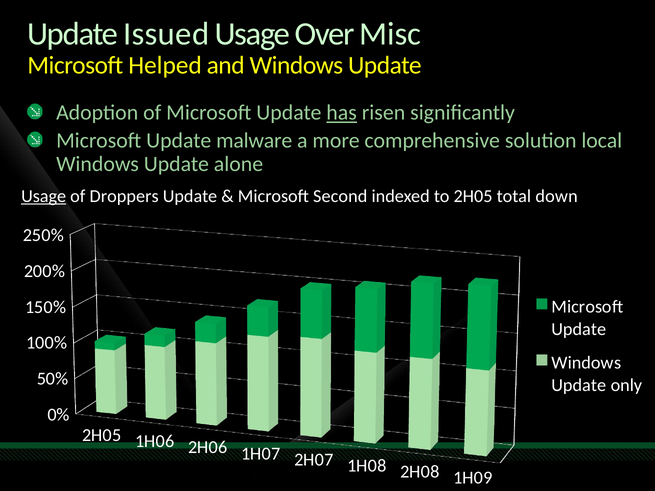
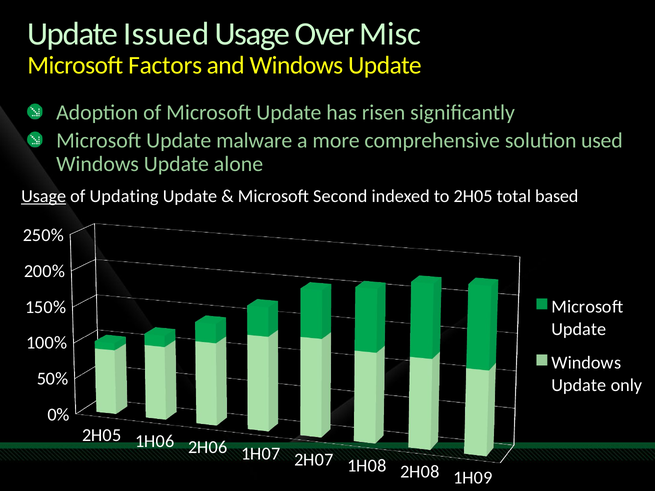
Helped: Helped -> Factors (165, 65)
has underline: present -> none (342, 113)
local: local -> used (602, 141)
Droppers: Droppers -> Updating (124, 196)
down: down -> based (557, 196)
